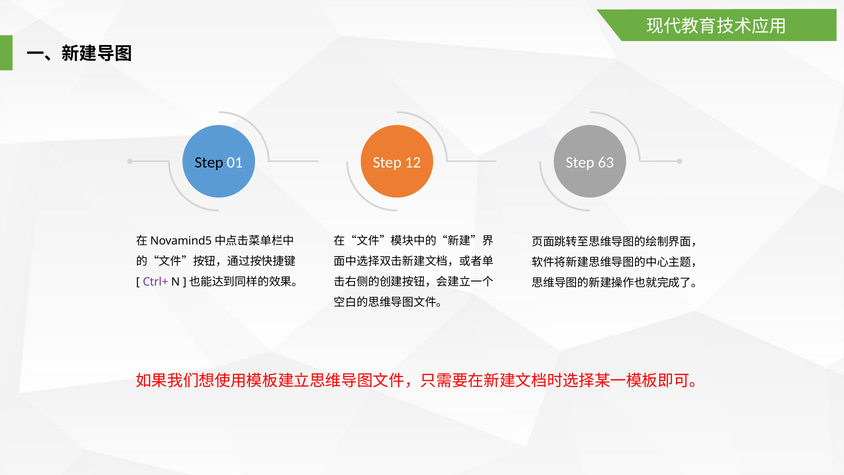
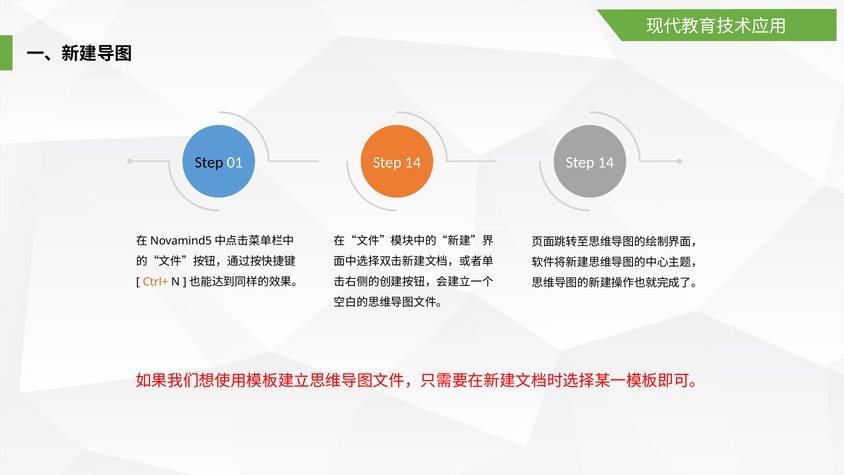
01 Step 12: 12 -> 14 (413, 162)
63: 63 -> 14 (606, 162)
Ctrl+ colour: purple -> orange (156, 282)
